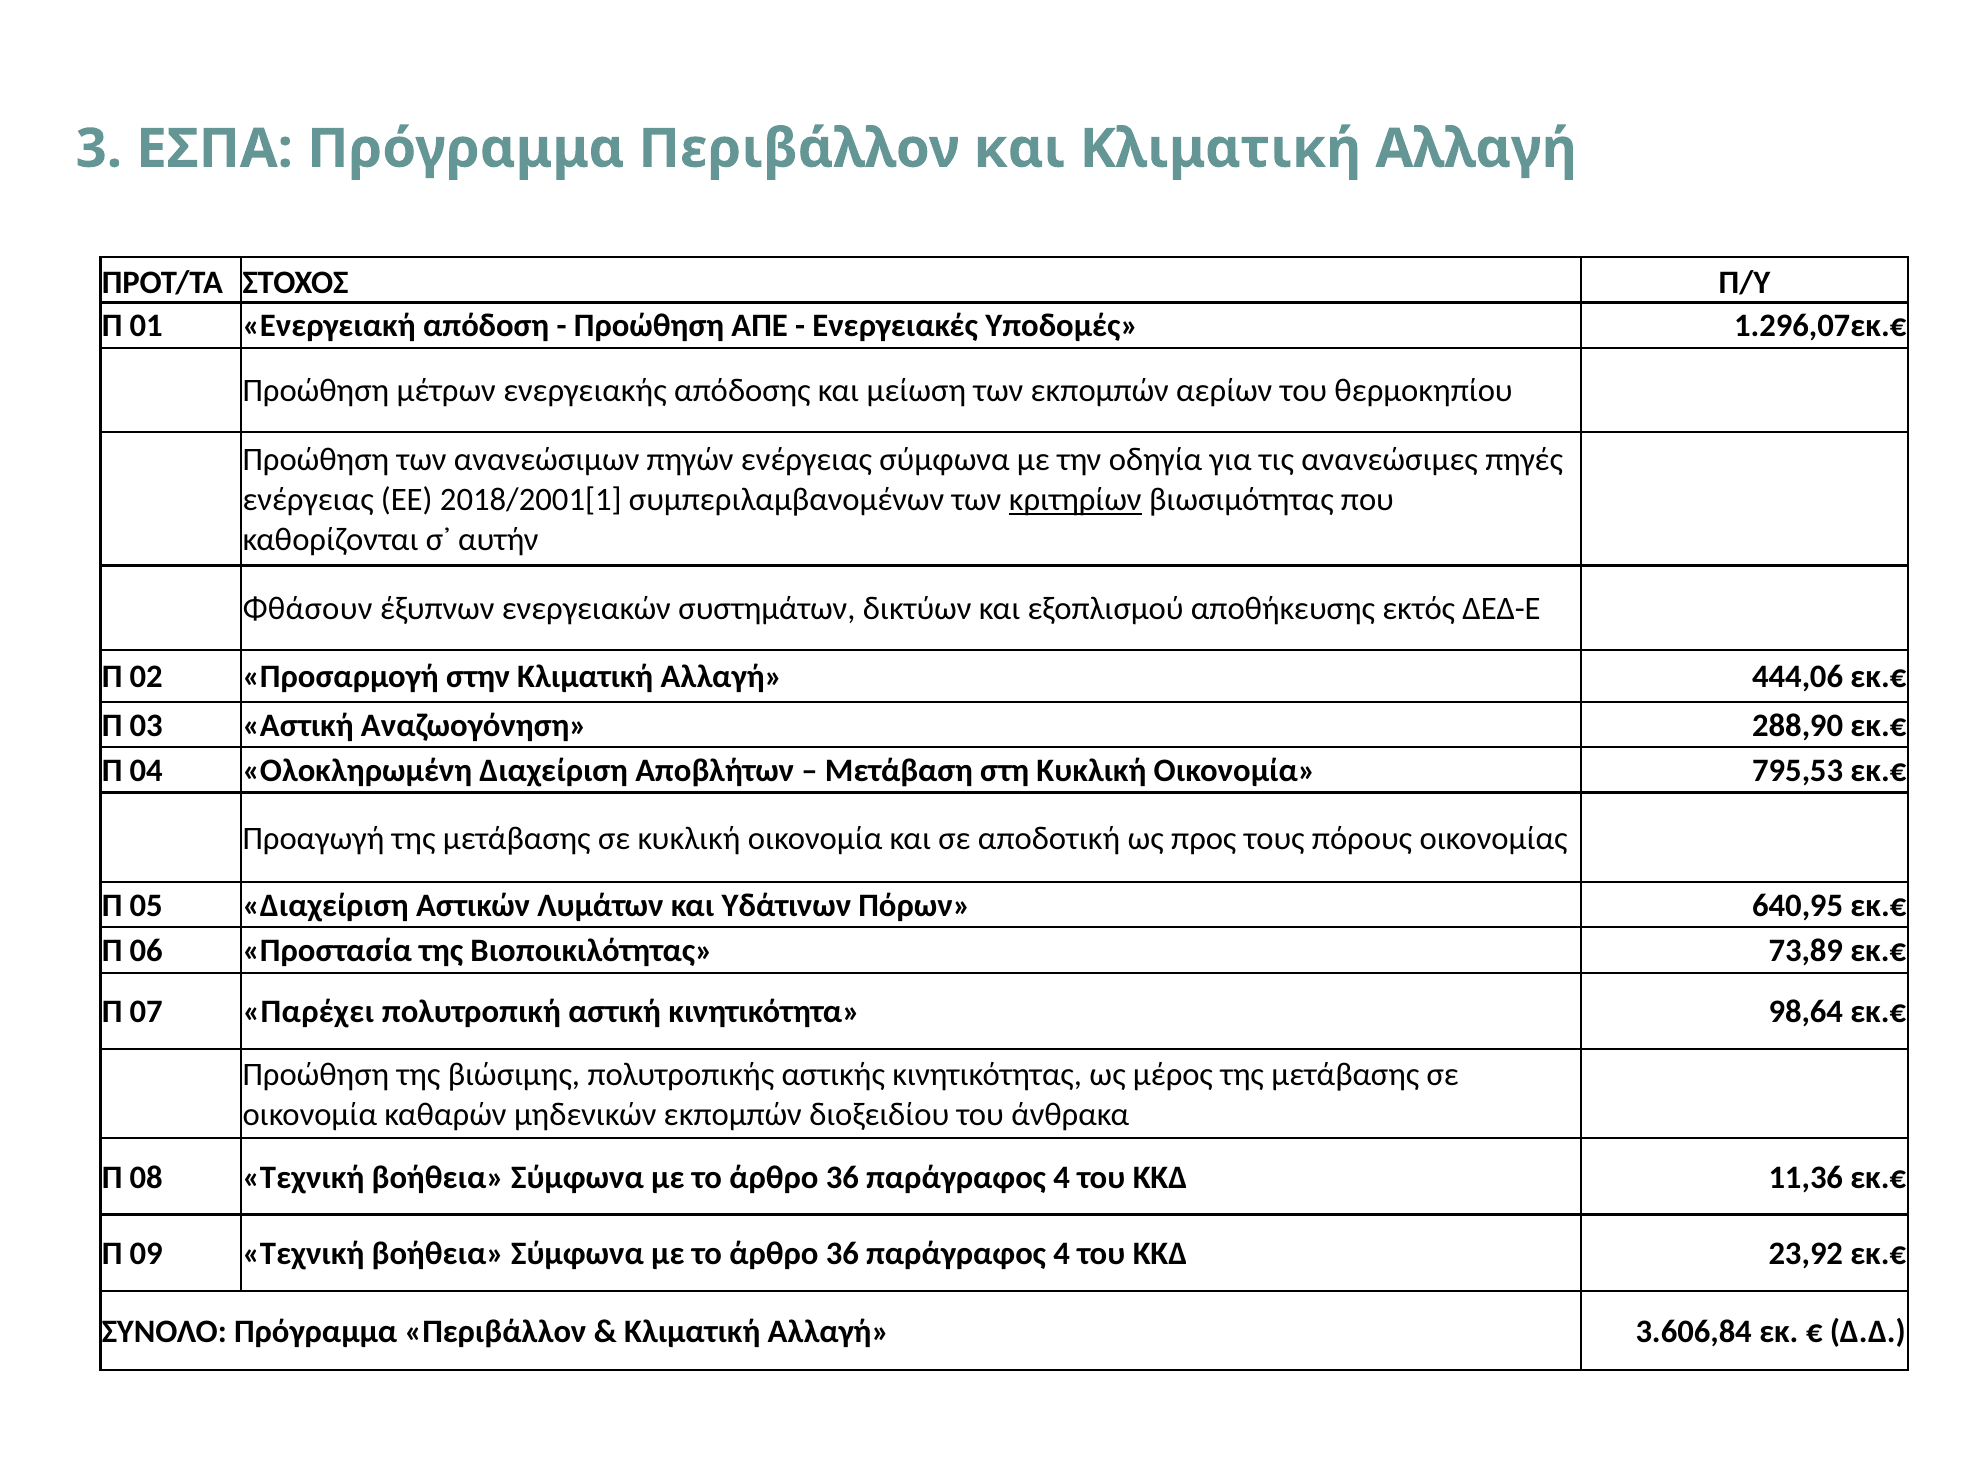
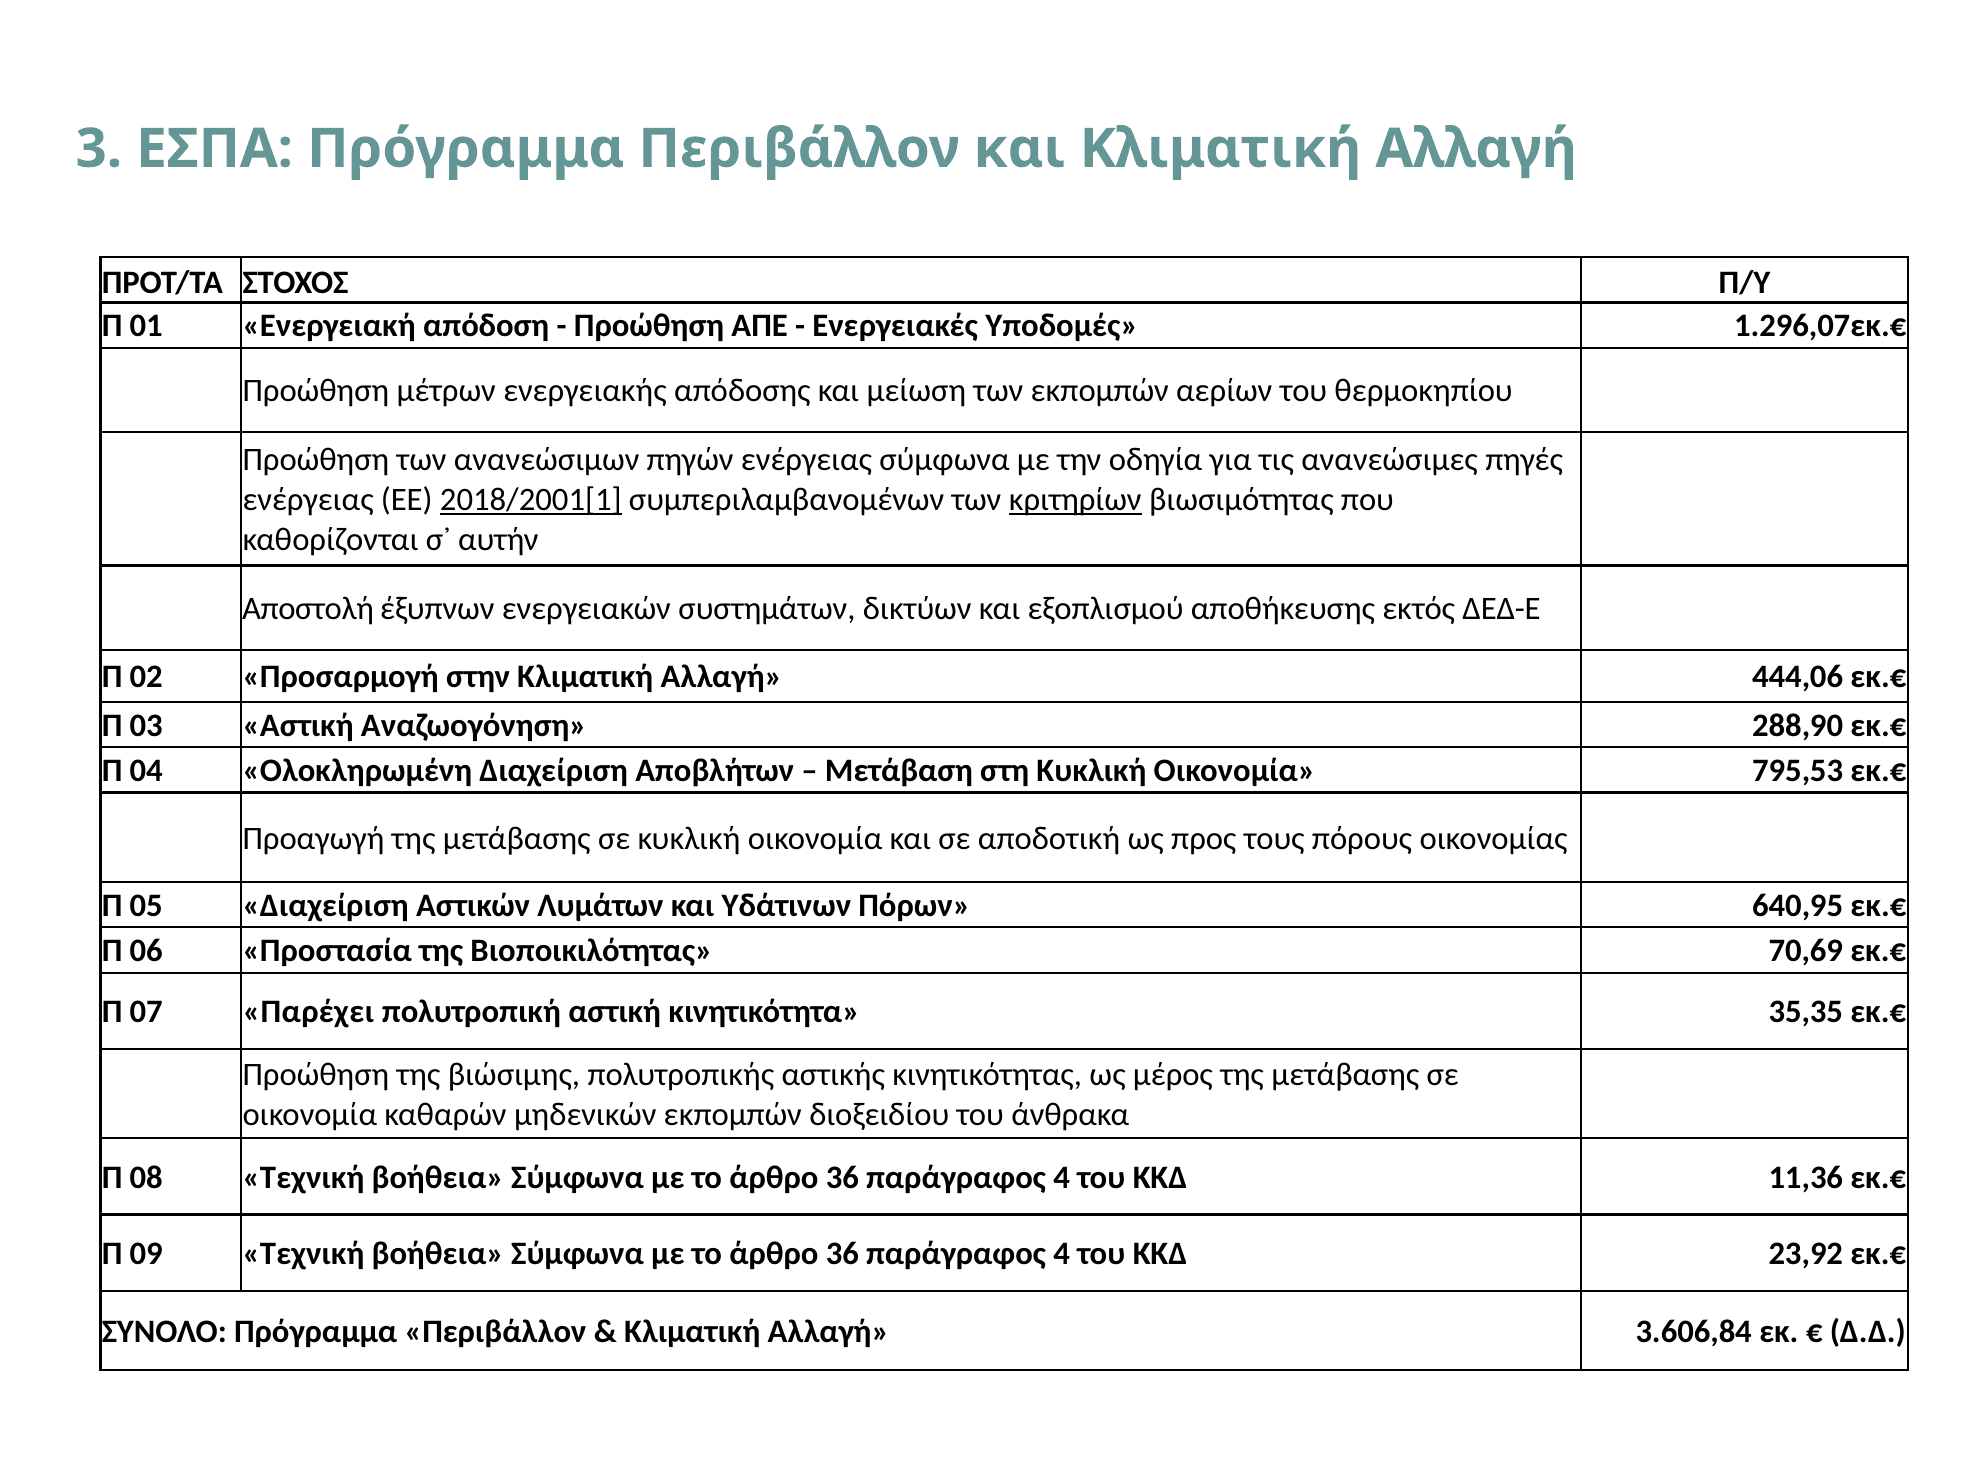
2018/2001[1 underline: none -> present (531, 500)
Φθάσουν: Φθάσουν -> Αποστολή (308, 609)
73,89: 73,89 -> 70,69 (1806, 951)
98,64: 98,64 -> 35,35 (1806, 1012)
